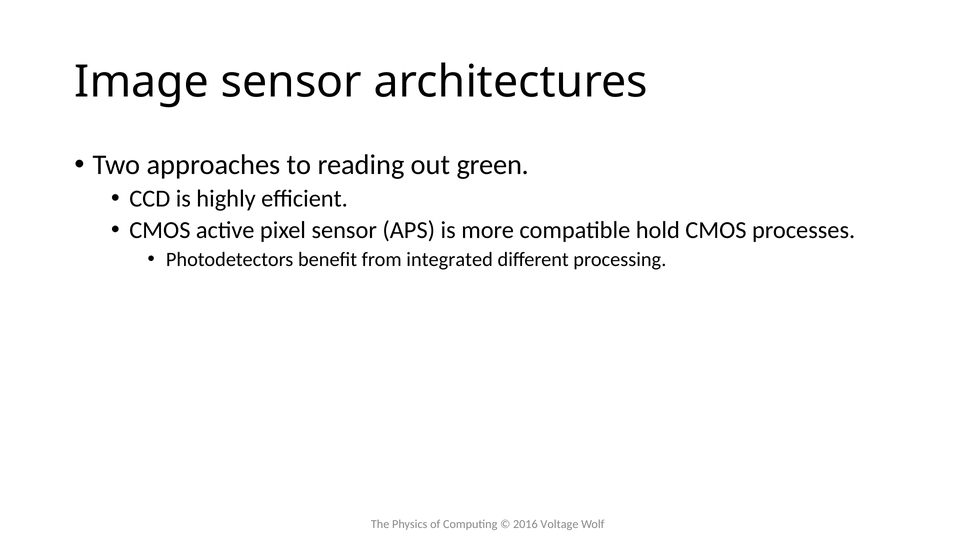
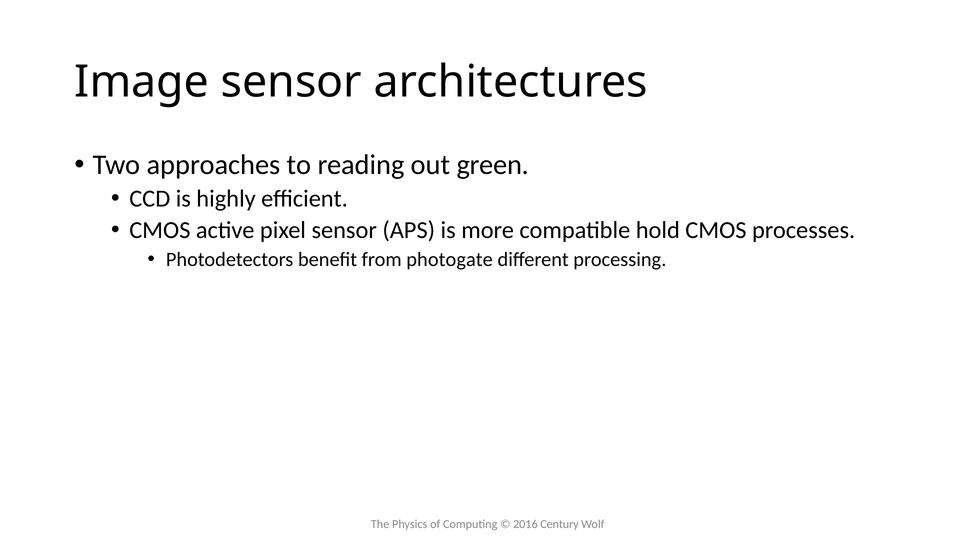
integrated: integrated -> photogate (450, 259)
Voltage: Voltage -> Century (560, 524)
